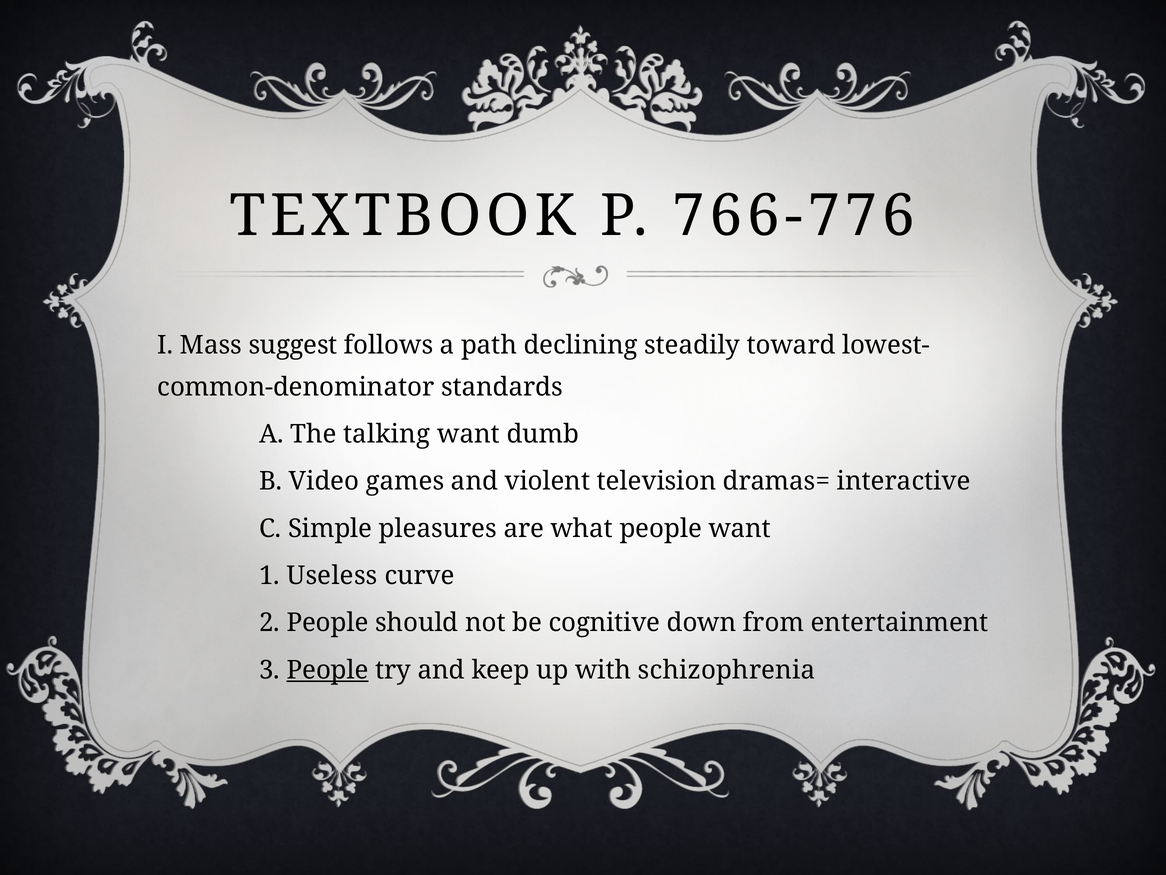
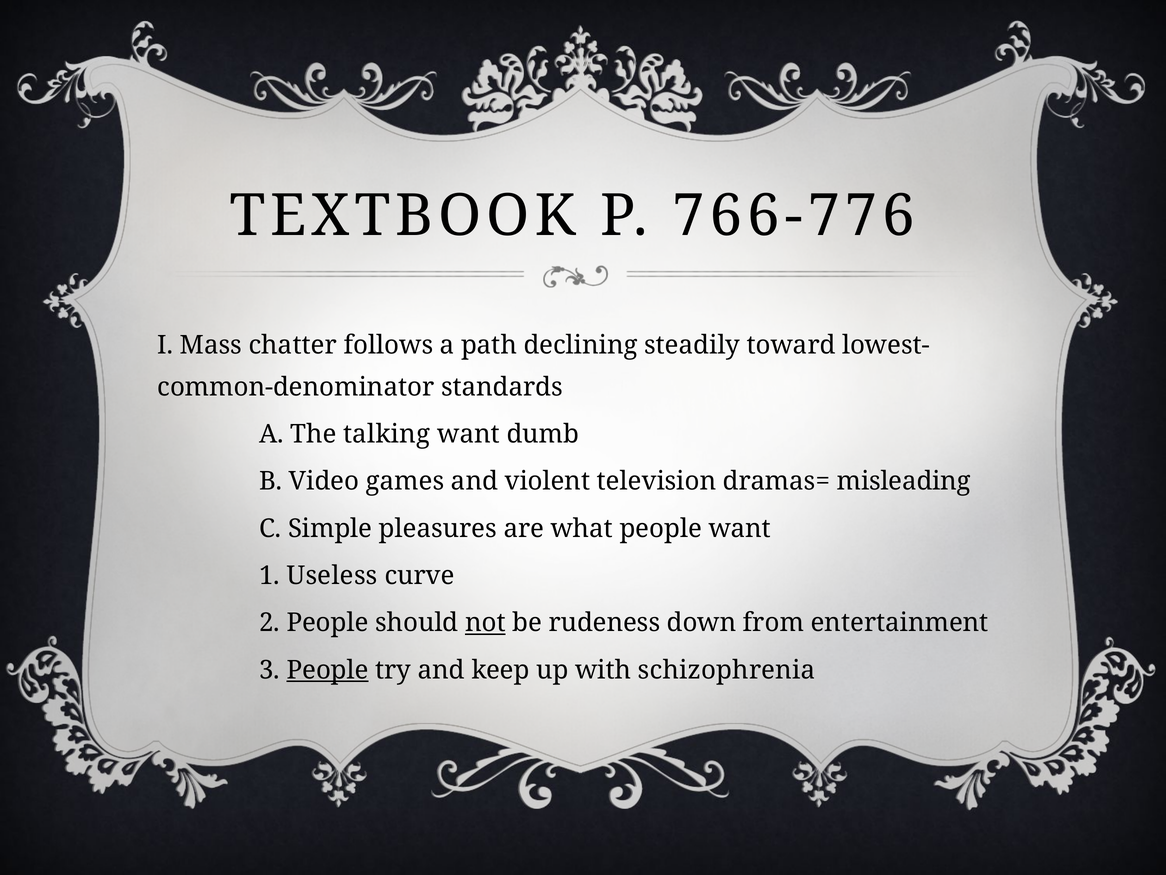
suggest: suggest -> chatter (293, 345)
interactive: interactive -> misleading (904, 481)
not underline: none -> present (485, 623)
cognitive: cognitive -> rudeness (604, 623)
